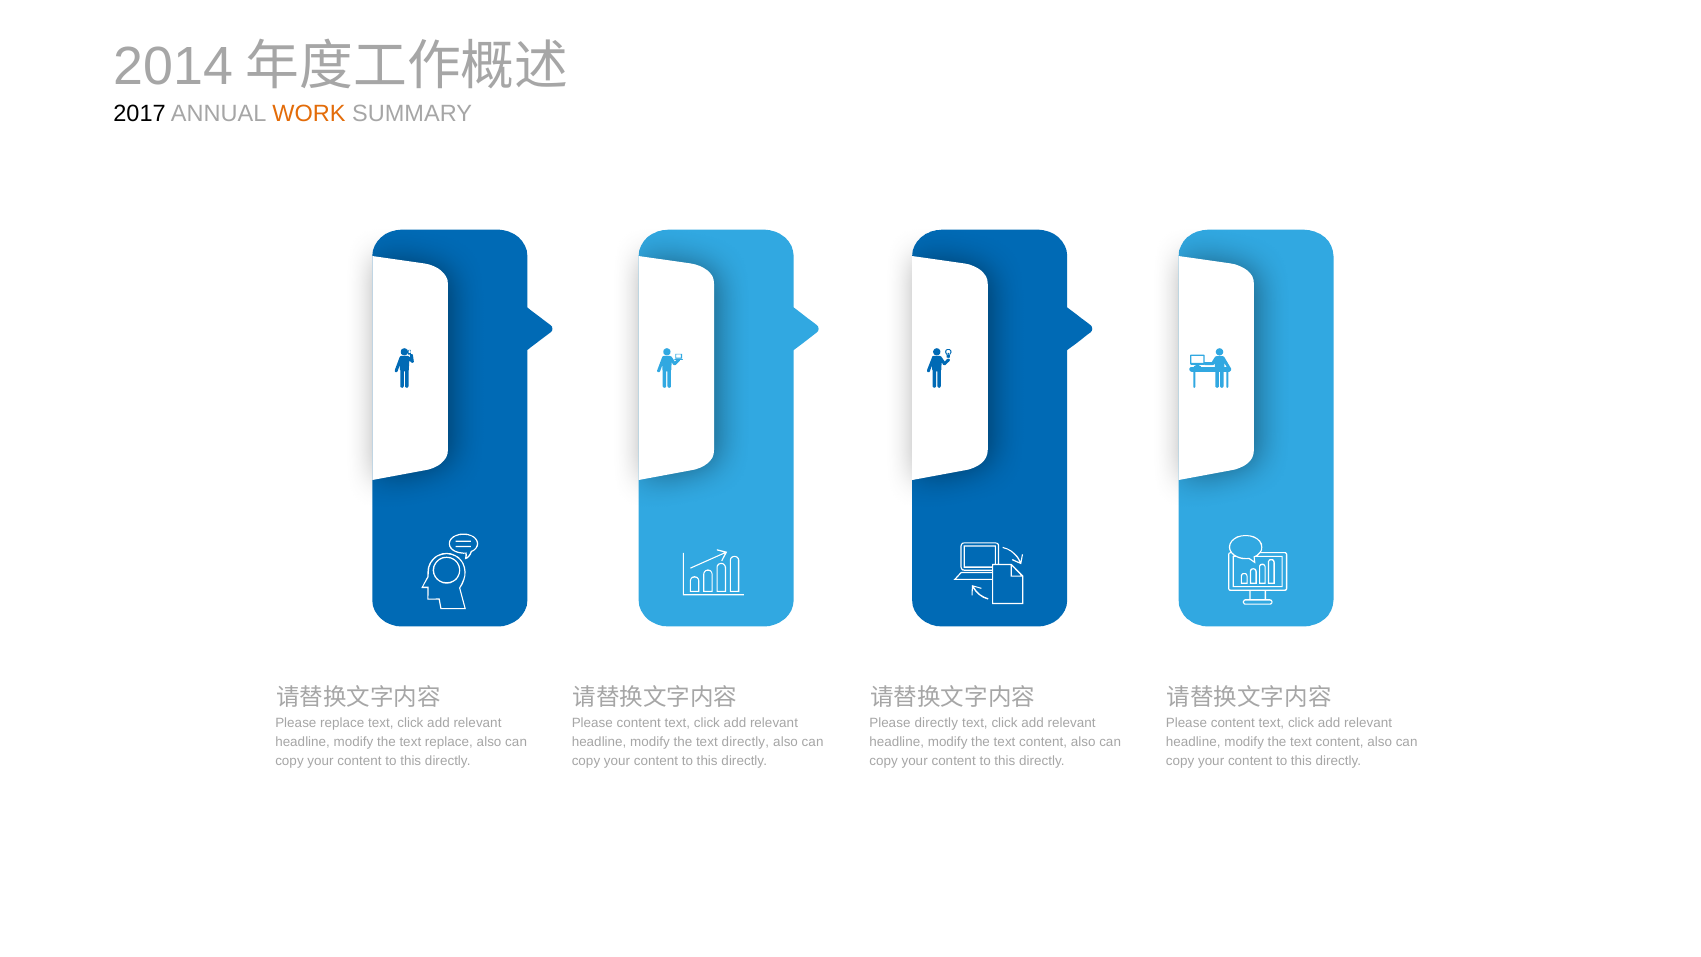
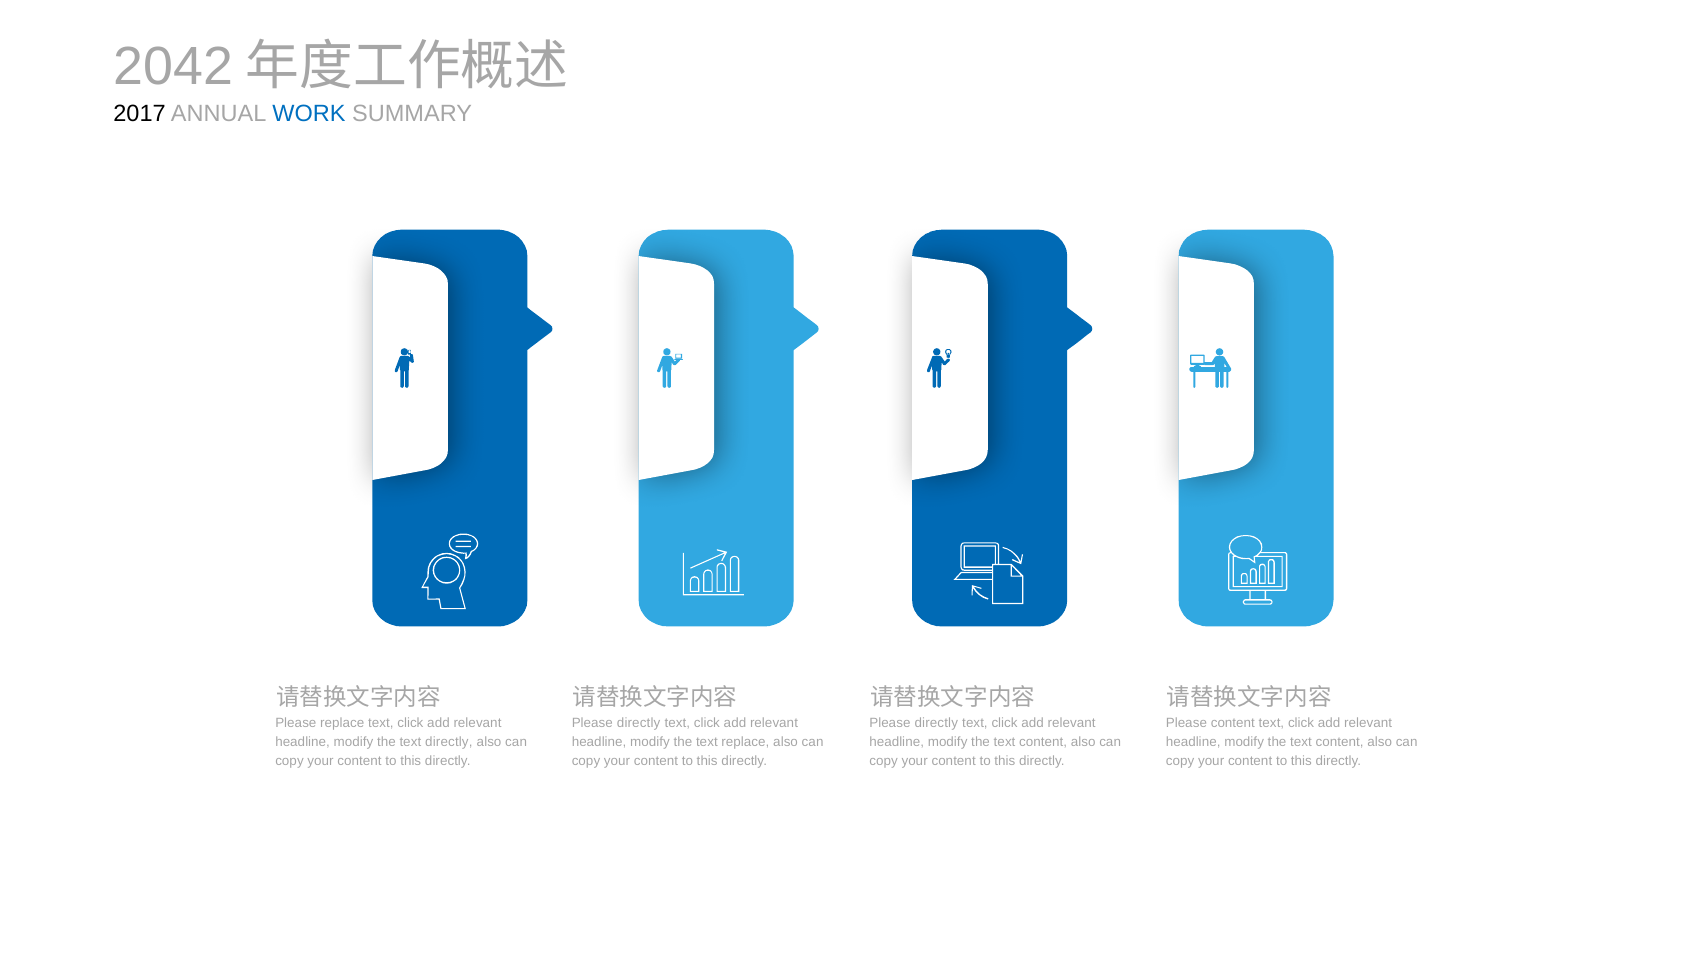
2014: 2014 -> 2042 (173, 67)
WORK colour: orange -> blue (309, 114)
content: content -> directly (639, 722)
text replace: replace -> directly (449, 742)
text directly: directly -> replace (745, 742)
